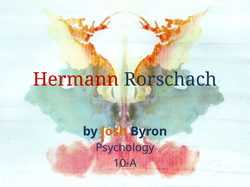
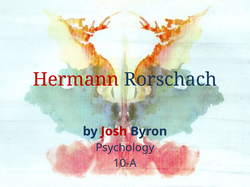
Josh colour: orange -> red (114, 132)
